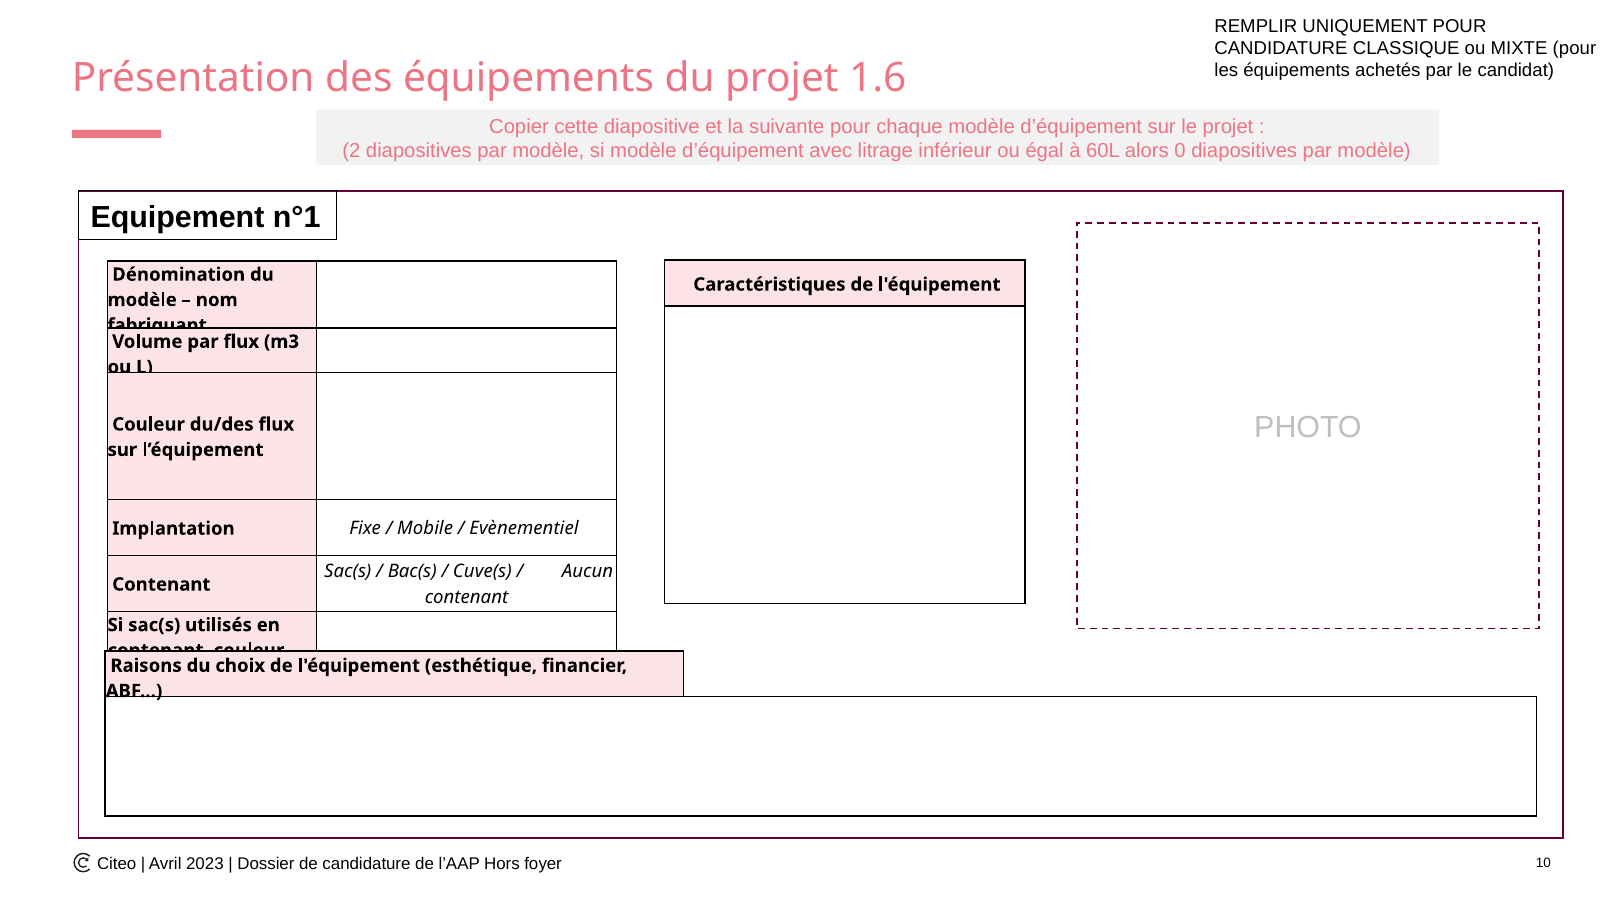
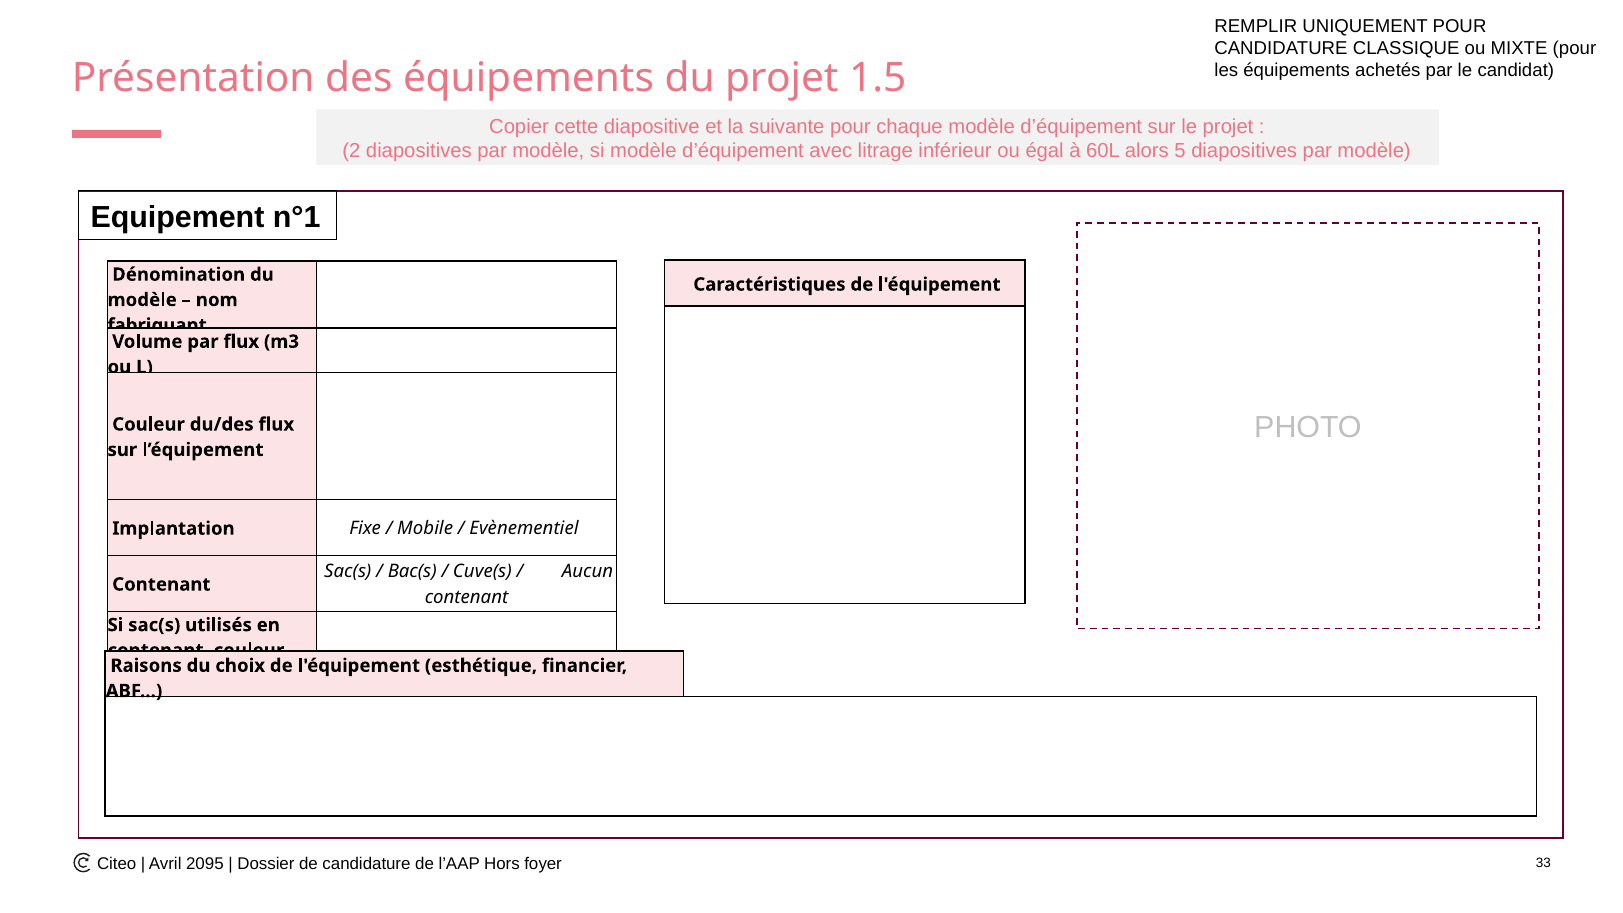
1.6: 1.6 -> 1.5 (878, 78)
0: 0 -> 5 (1180, 151)
2023: 2023 -> 2095 (205, 863)
10: 10 -> 33 (1543, 863)
